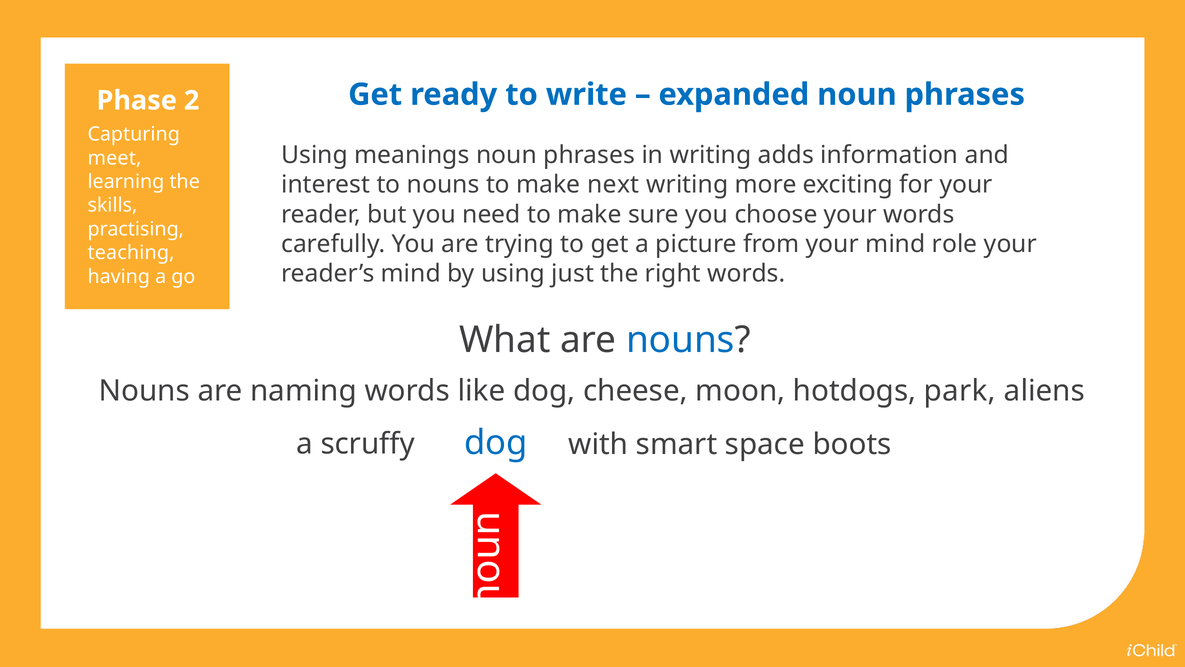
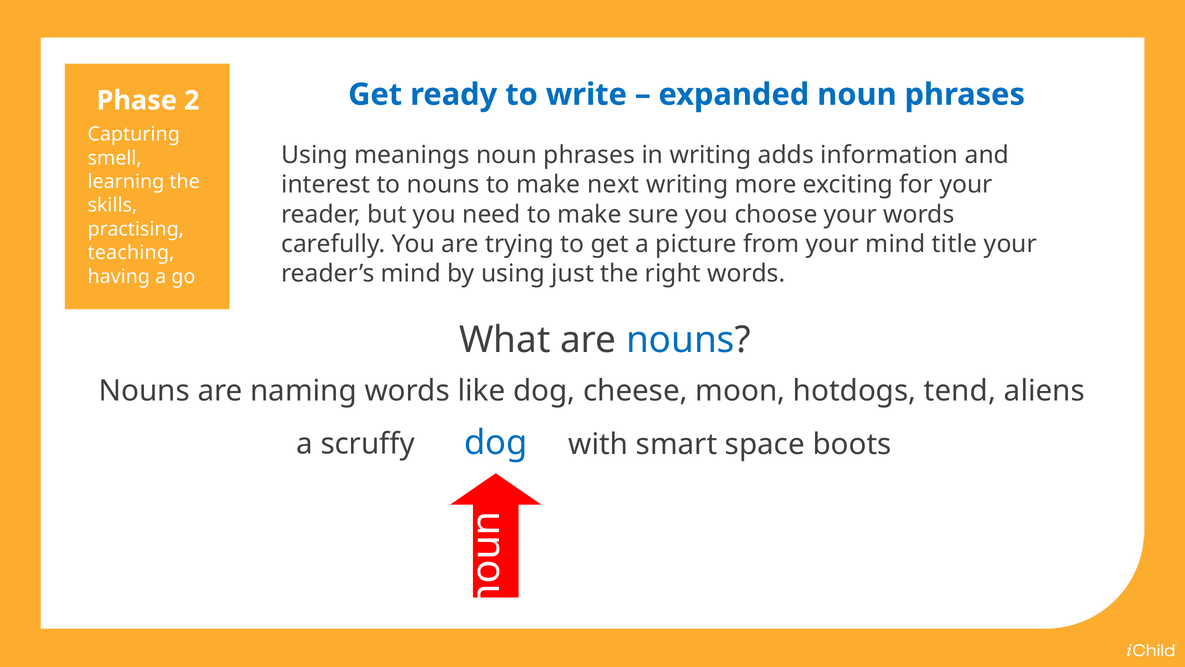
meet: meet -> smell (115, 158)
role: role -> title (954, 244)
park: park -> tend (960, 391)
